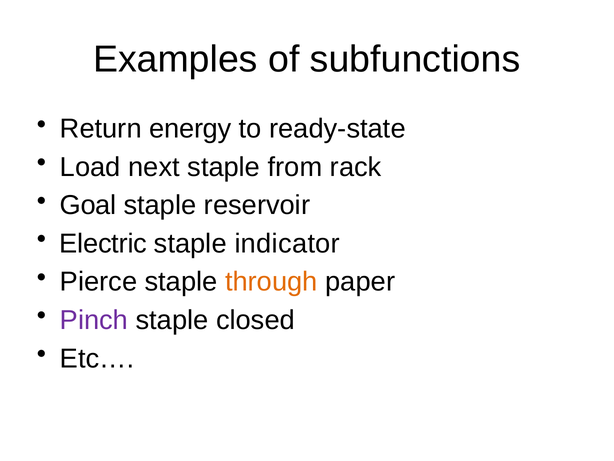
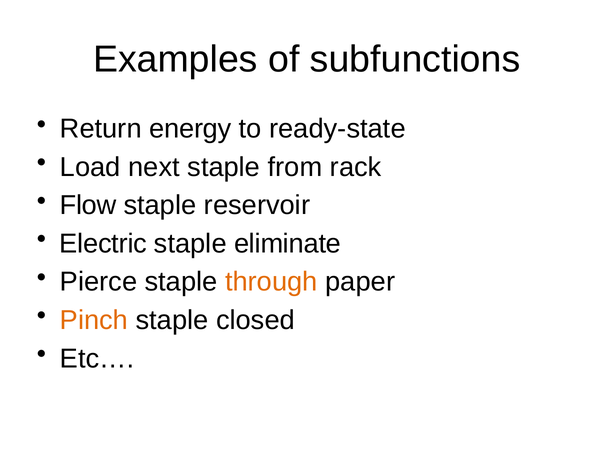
Goal: Goal -> Flow (88, 205)
indicator: indicator -> eliminate (288, 243)
Pinch colour: purple -> orange (94, 320)
